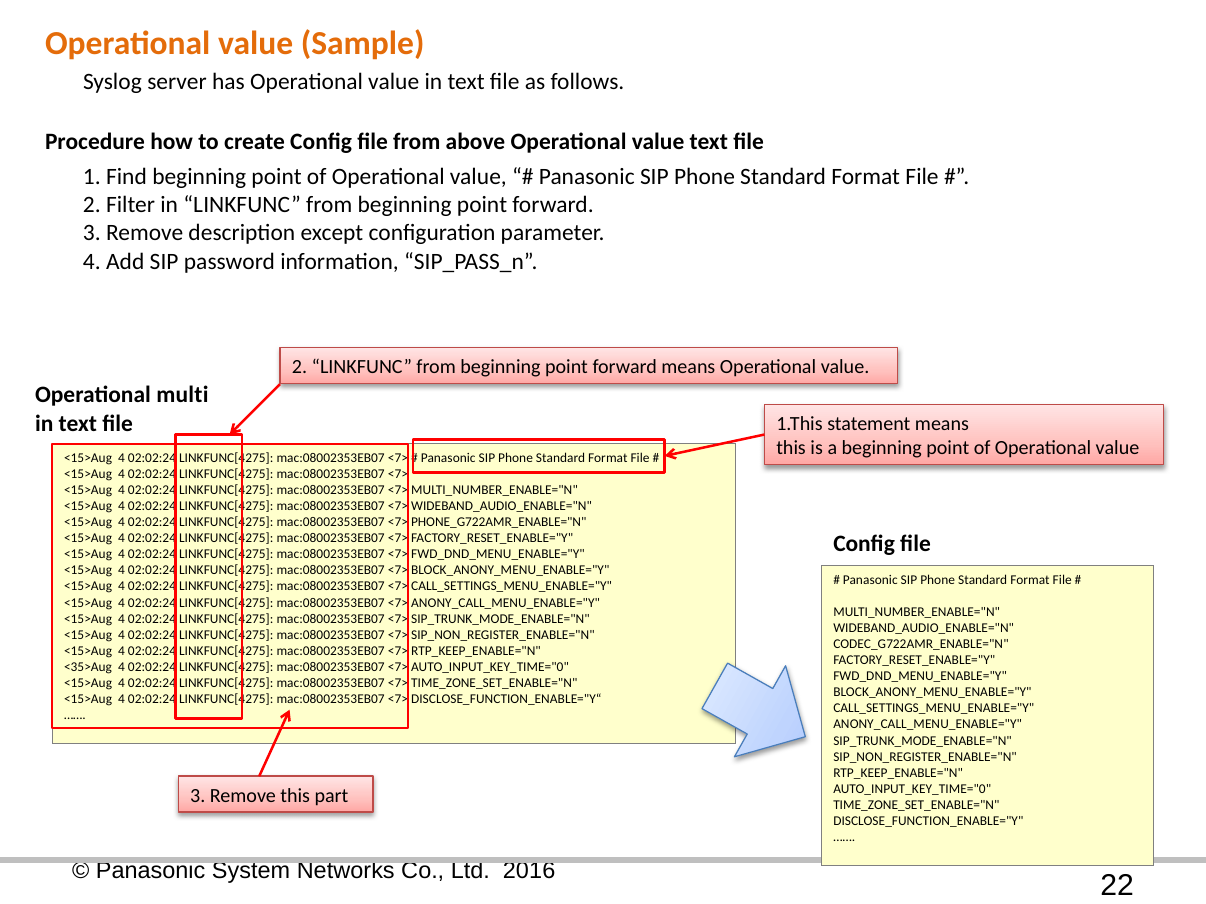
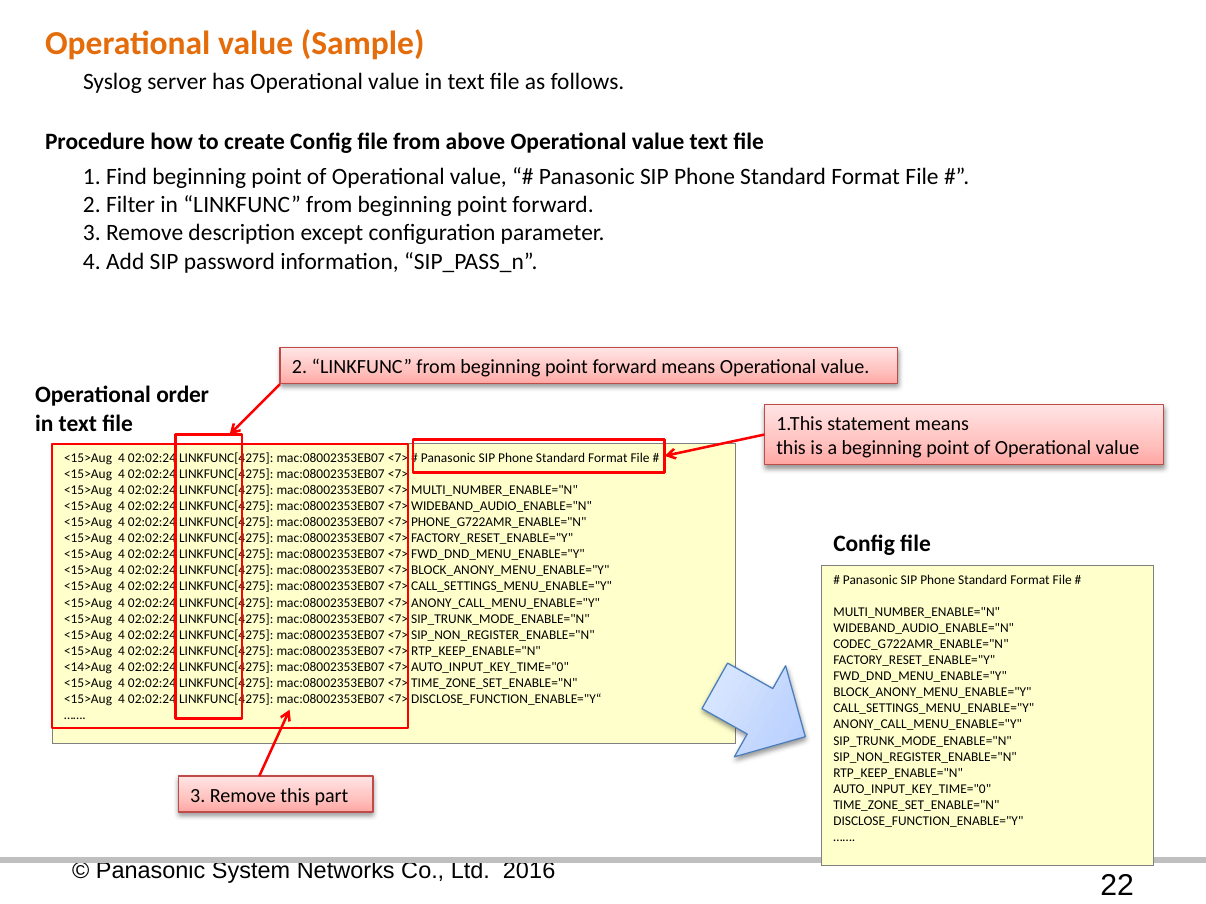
multi: multi -> order (183, 395)
<35>Aug: <35>Aug -> <14>Aug (88, 667)
